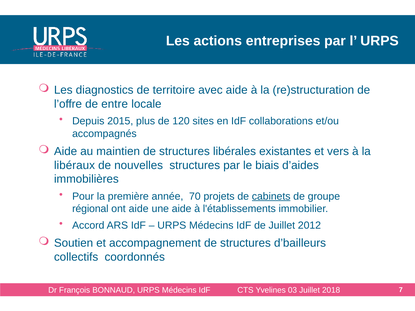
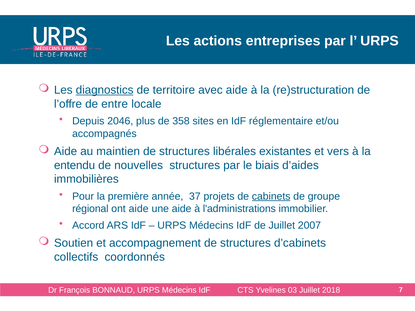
diagnostics underline: none -> present (105, 90)
2015: 2015 -> 2046 (120, 121)
120: 120 -> 358 (181, 121)
collaborations: collaborations -> réglementaire (281, 121)
libéraux: libéraux -> entendu (75, 165)
70: 70 -> 37 (195, 196)
l'établissements: l'établissements -> l'administrations (239, 209)
2012: 2012 -> 2007 (309, 226)
d’bailleurs: d’bailleurs -> d’cabinets (300, 243)
